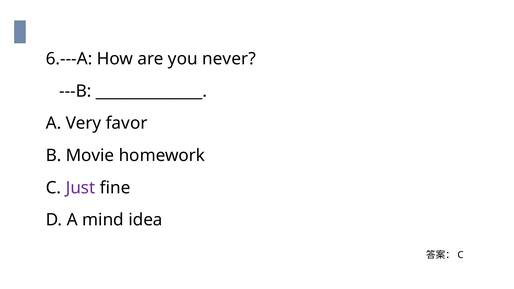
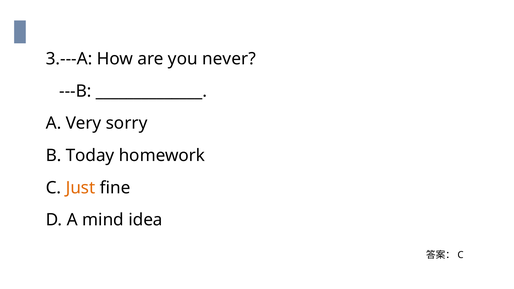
6.---A: 6.---A -> 3.---A (69, 59)
favor: favor -> sorry (127, 123)
Movie: Movie -> Today (90, 156)
Just colour: purple -> orange (81, 188)
